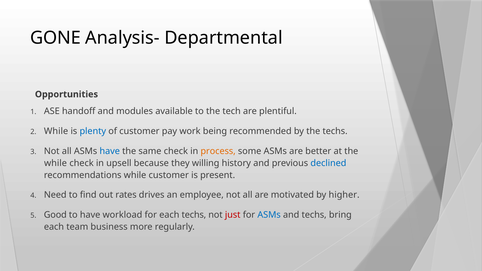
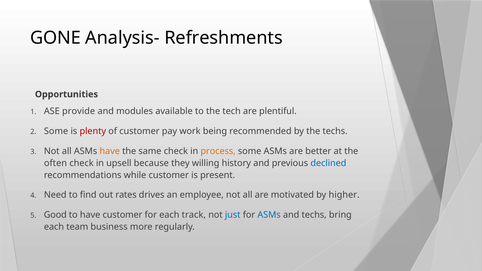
Departmental: Departmental -> Refreshments (224, 38)
handoff: handoff -> provide (79, 111)
While: While -> Some (56, 131)
plenty colour: blue -> red (93, 131)
have colour: blue -> orange (110, 151)
while: while -> often (56, 163)
have workload: workload -> customer (122, 215)
each techs: techs -> track (194, 215)
just colour: red -> blue (233, 215)
